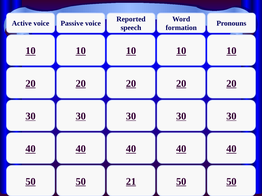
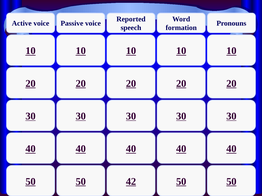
21: 21 -> 42 (131, 182)
